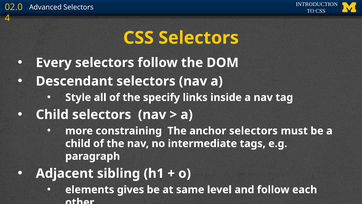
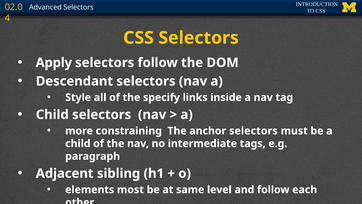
Every: Every -> Apply (54, 63)
gives: gives -> most (130, 189)
